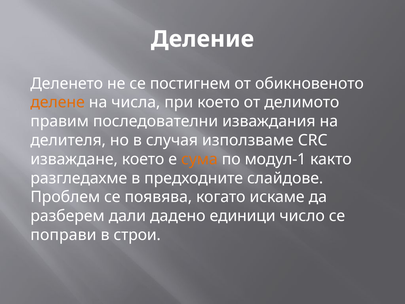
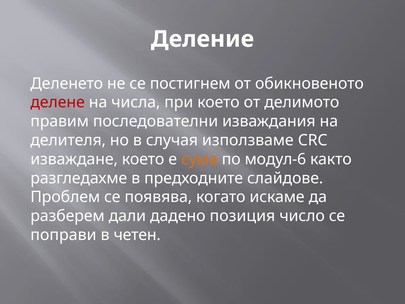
делене colour: orange -> red (58, 102)
модул-1: модул-1 -> модул-6 (275, 159)
единици: единици -> позиция (242, 216)
строи: строи -> четен (137, 235)
